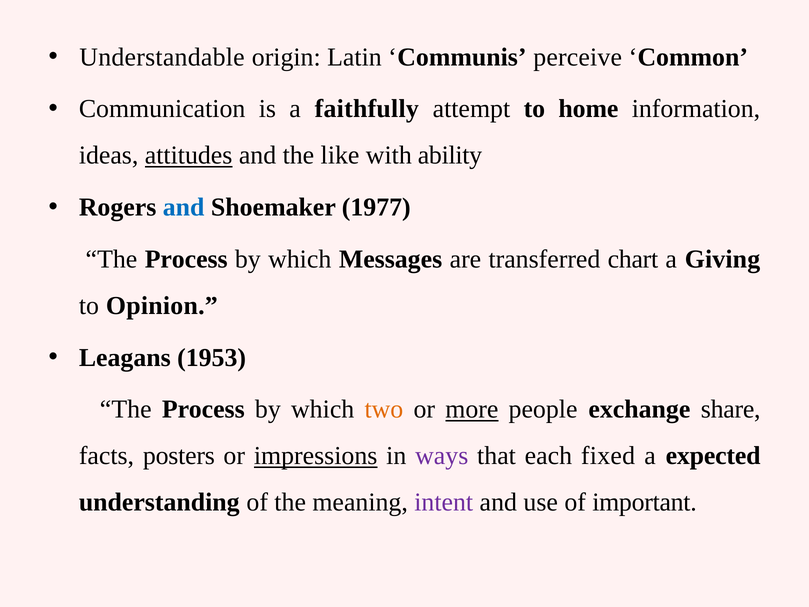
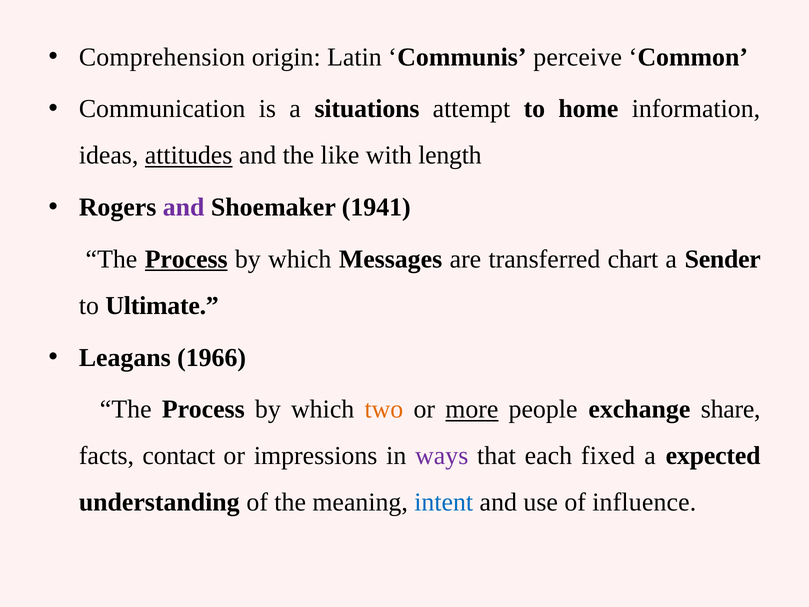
Understandable: Understandable -> Comprehension (162, 57)
faithfully: faithfully -> situations (367, 109)
ability: ability -> length (450, 155)
and colour: blue -> purple (184, 207)
1977: 1977 -> 1941 (376, 207)
Process underline: none -> present (186, 259)
Giving: Giving -> Sender (723, 259)
Opinion: Opinion -> Ultimate (162, 306)
1953: 1953 -> 1966 (212, 357)
posters: posters -> contact (179, 456)
impressions underline: present -> none (316, 456)
intent colour: purple -> blue (444, 502)
important: important -> influence (644, 502)
